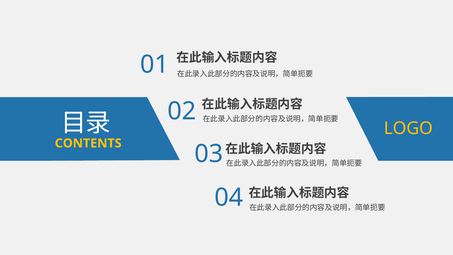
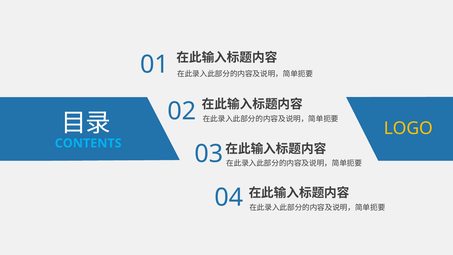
CONTENTS colour: yellow -> light blue (88, 143)
